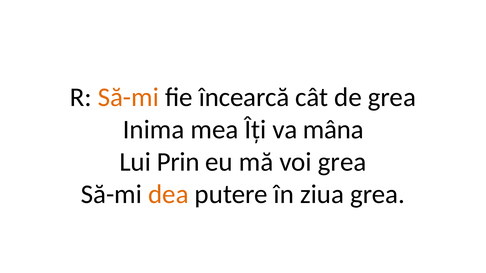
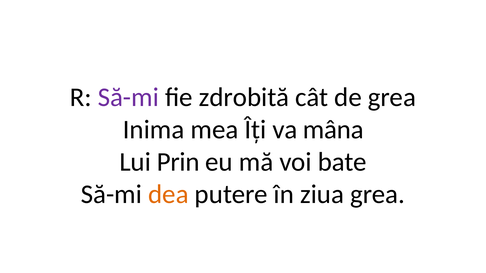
Să-mi colour: orange -> purple (128, 97)
încearcă: încearcă -> zdrobită (244, 97)
voi grea: grea -> bate (342, 162)
